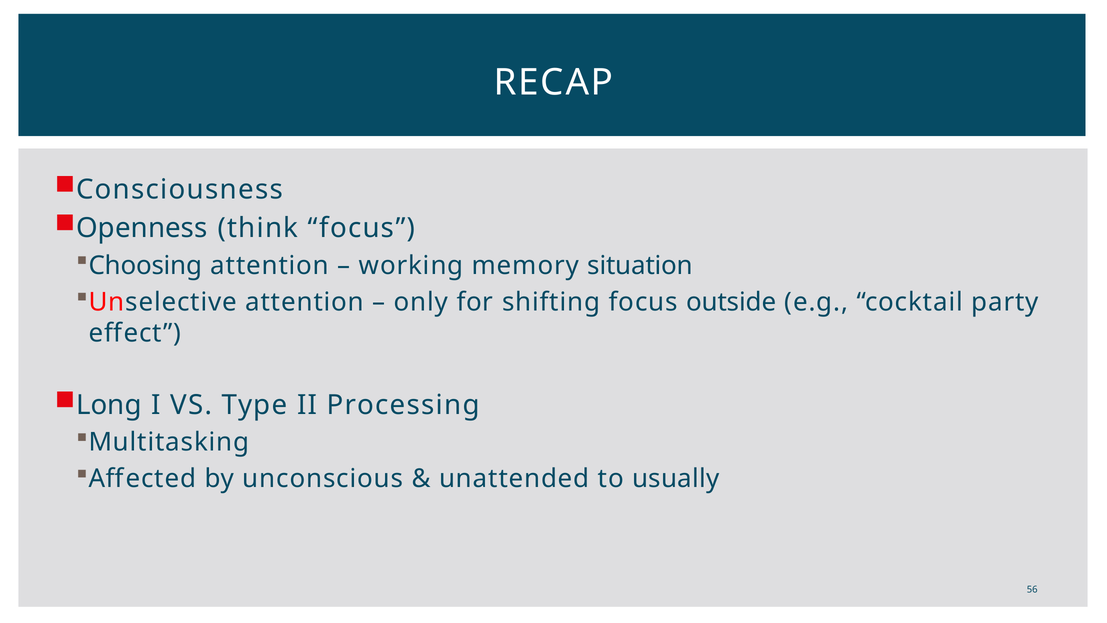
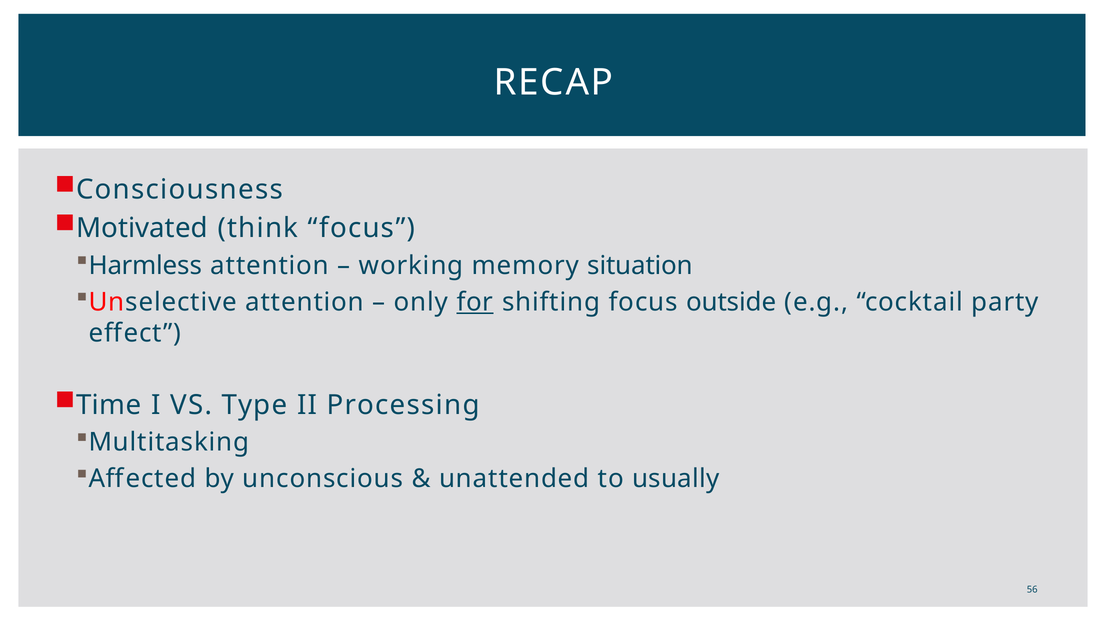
Openness: Openness -> Motivated (142, 228)
Choosing: Choosing -> Harmless (145, 266)
for underline: none -> present (475, 302)
Long: Long -> Time (109, 405)
